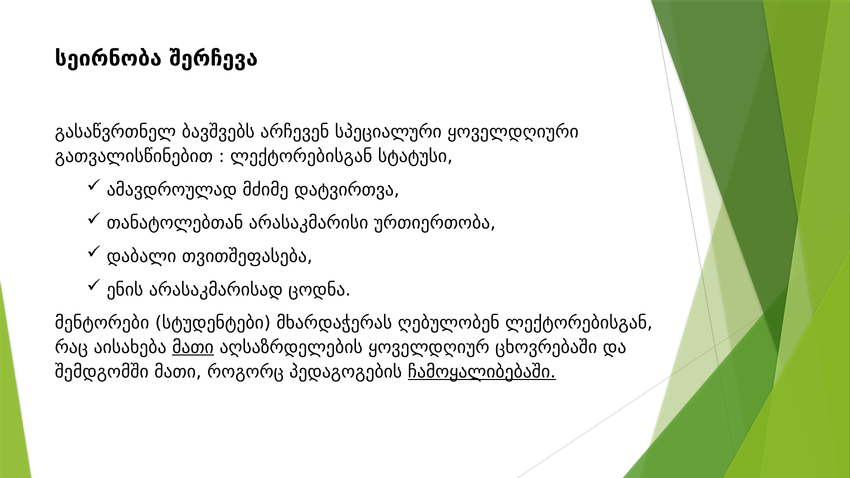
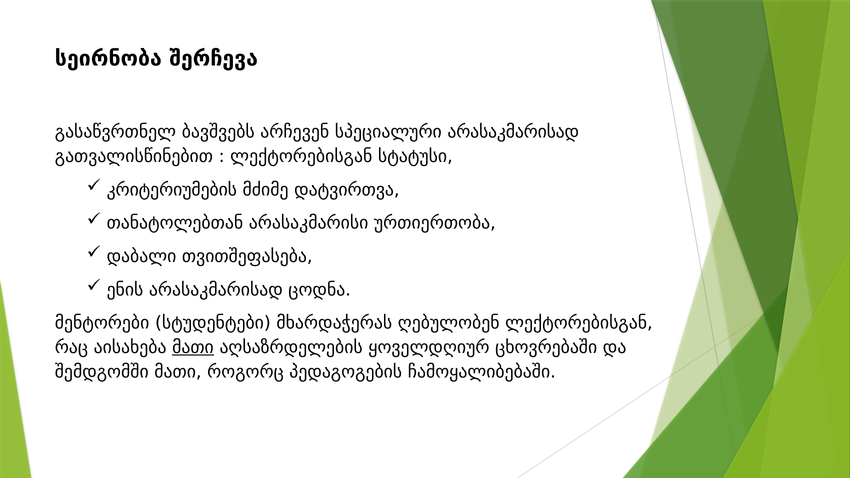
სპეციალური ყოველდღიური: ყოველდღიური -> არასაკმარისად (513, 132)
ამავდროულად: ამავდროულად -> კრიტერიუმების (172, 190)
ჩამოყალიბებაში underline: present -> none (482, 372)
